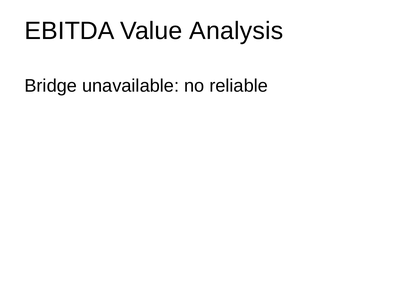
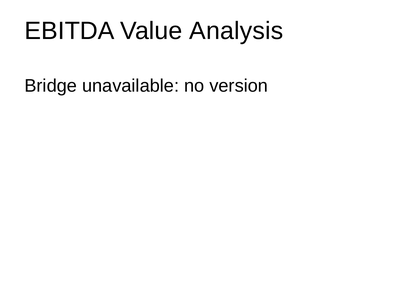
reliable: reliable -> version (239, 86)
